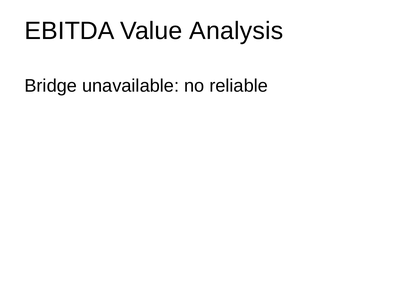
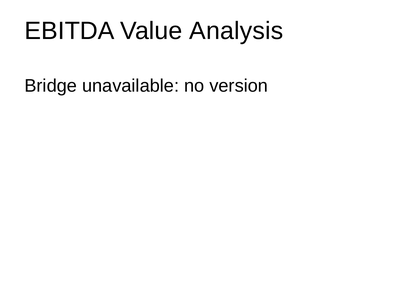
reliable: reliable -> version (239, 86)
